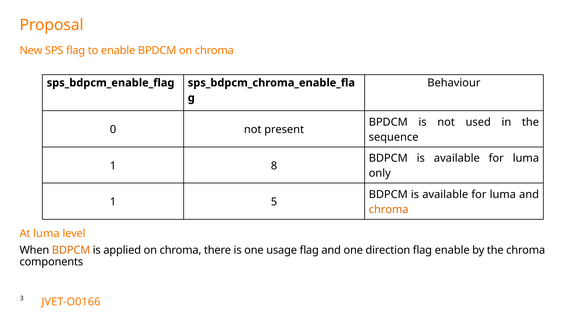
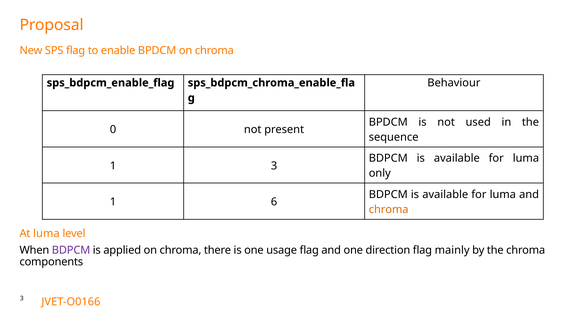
1 8: 8 -> 3 (274, 166)
5: 5 -> 6 (274, 202)
BDPCM colour: orange -> purple (71, 251)
flag enable: enable -> mainly (452, 251)
